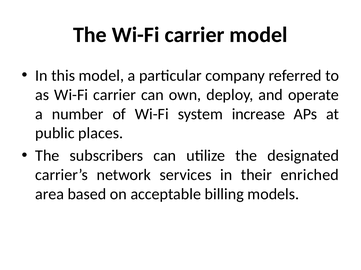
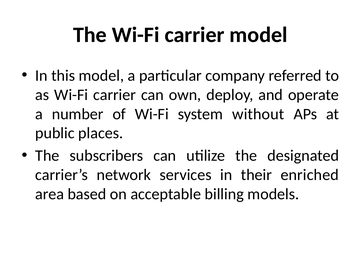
increase: increase -> without (258, 114)
